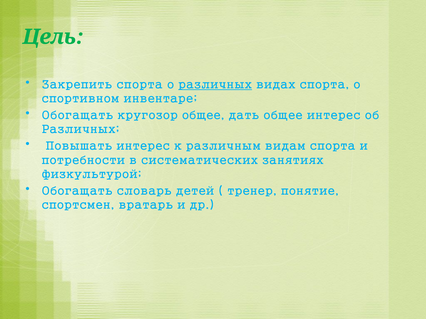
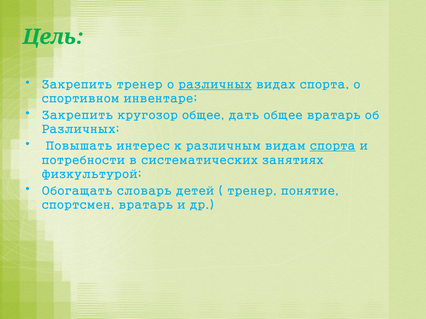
Закрепить спорта: спорта -> тренер (140, 85)
Обогащать: Обогащать -> Закрепить (77, 115)
общее интерес: интерес -> вратарь (334, 115)
спорта underline: none -> present (333, 146)
